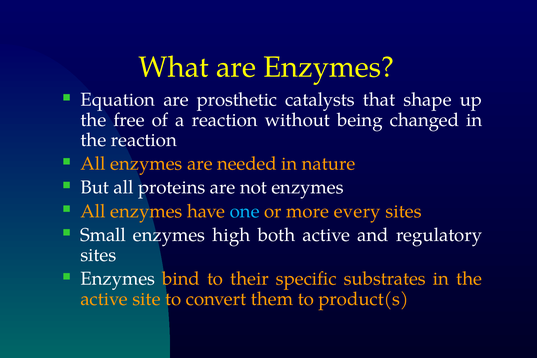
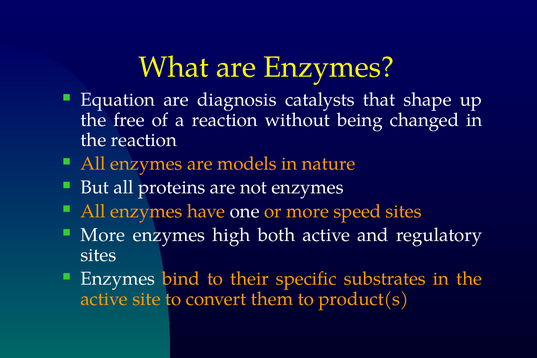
prosthetic: prosthetic -> diagnosis (237, 100)
needed: needed -> models (247, 164)
one colour: light blue -> white (245, 211)
every: every -> speed (357, 211)
Small: Small -> More (103, 235)
